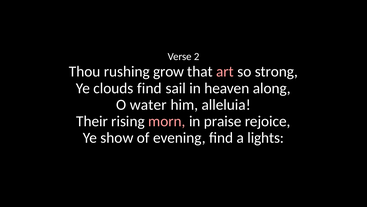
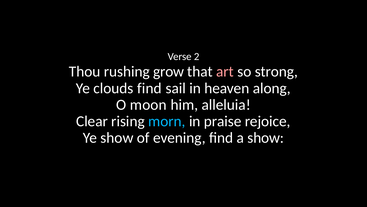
water: water -> moon (148, 104)
Their: Their -> Clear (92, 121)
morn colour: pink -> light blue (167, 121)
a lights: lights -> show (266, 137)
